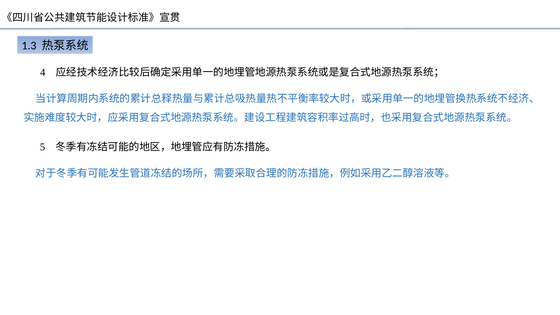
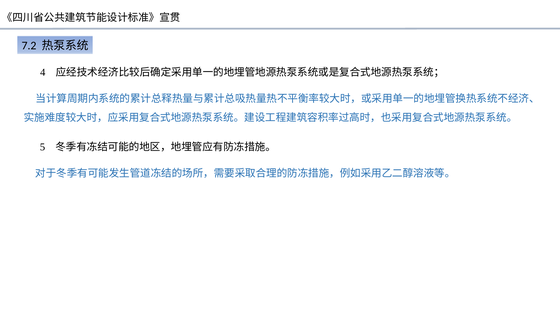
1.3: 1.3 -> 7.2 (29, 46)
